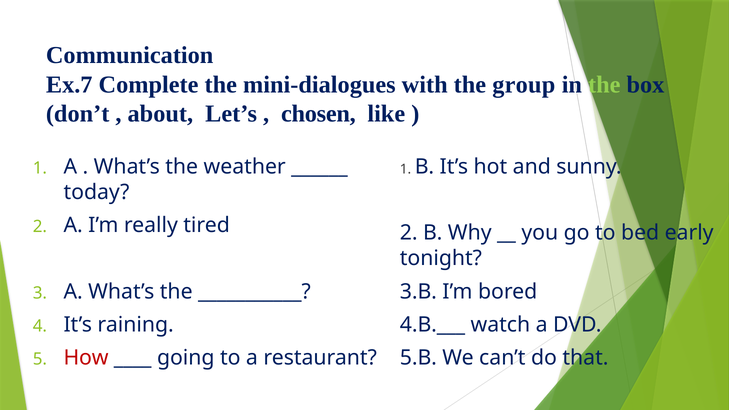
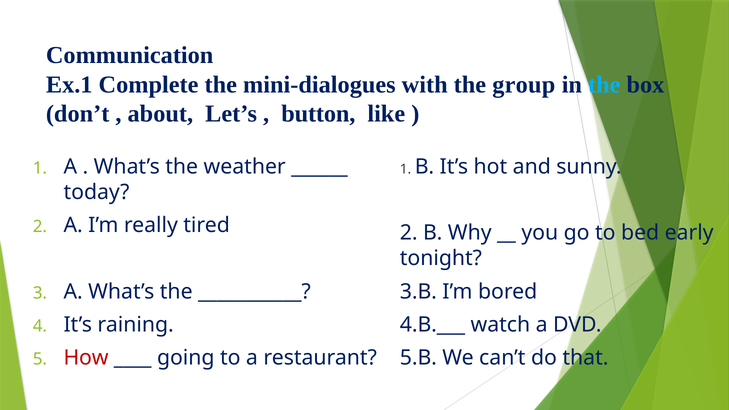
Ex.7: Ex.7 -> Ex.1 (69, 85)
the colour: light green -> light blue (604, 85)
chosen: chosen -> button (318, 114)
